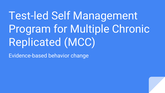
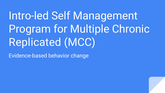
Test-led: Test-led -> Intro-led (29, 16)
